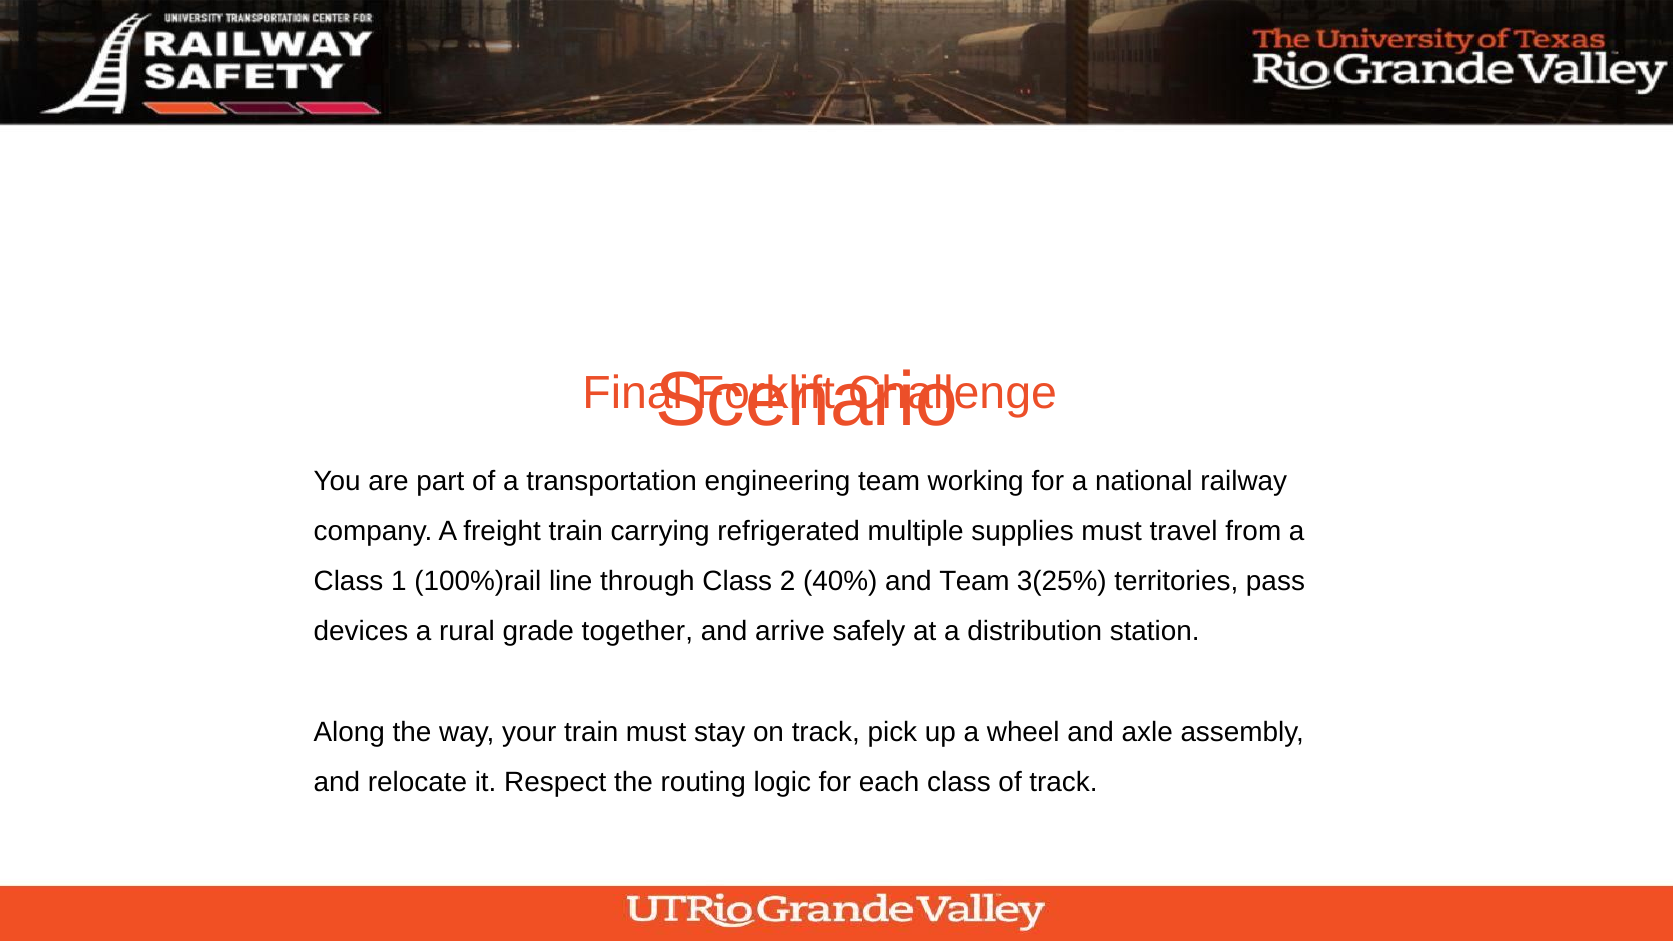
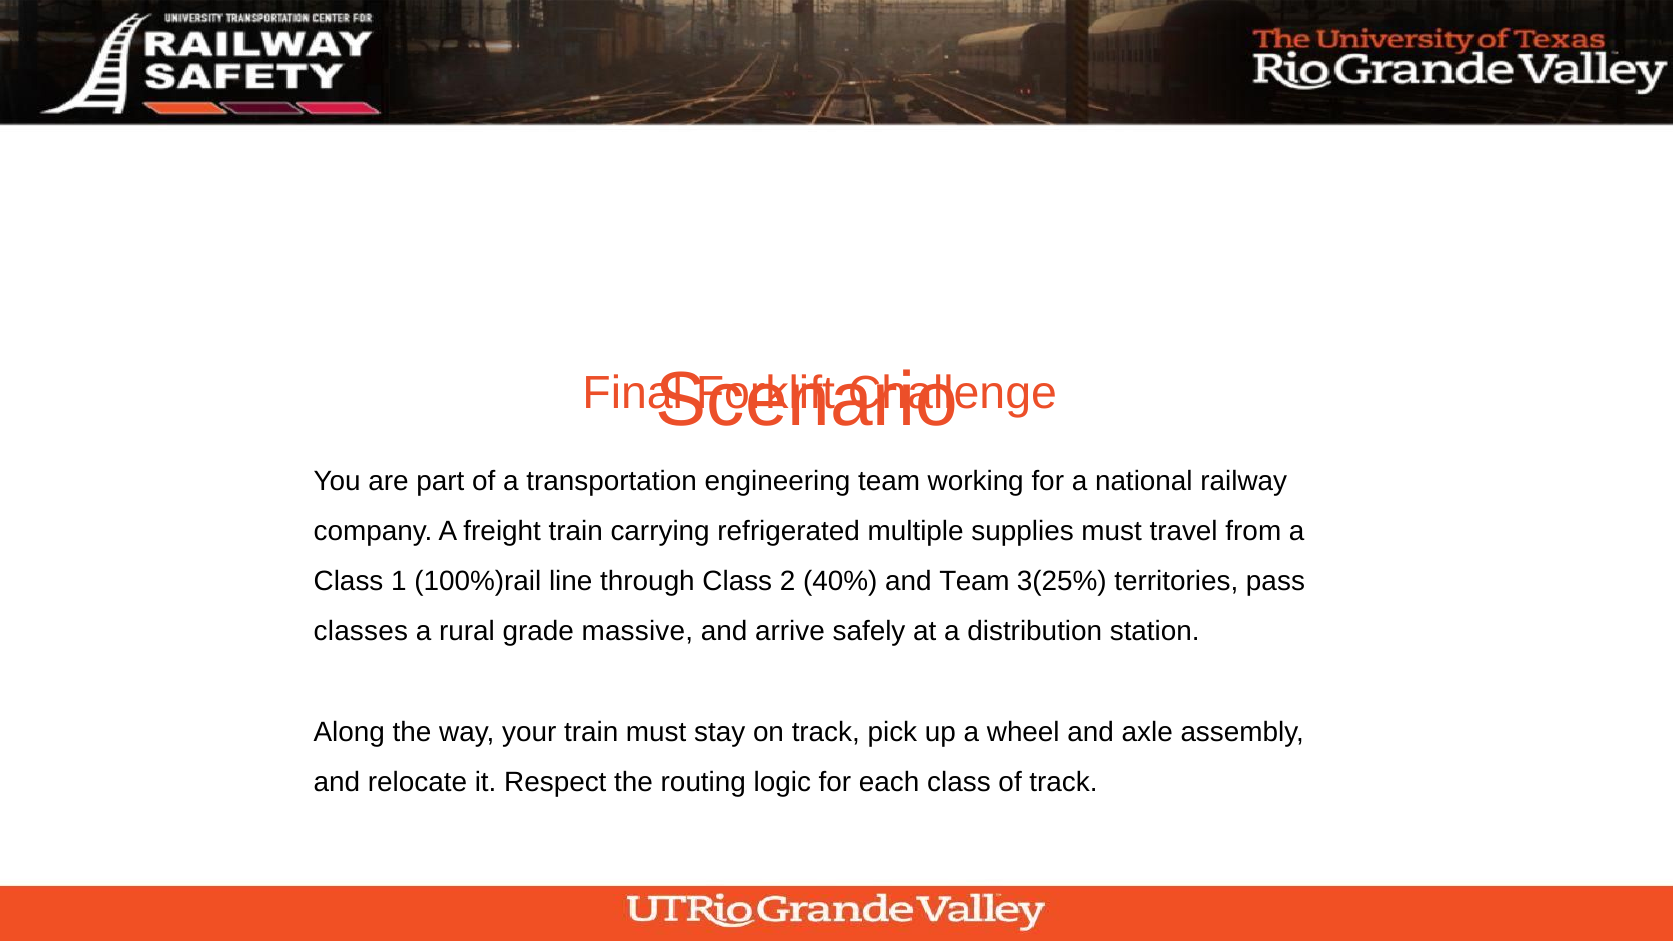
devices: devices -> classes (361, 632)
together: together -> massive (637, 632)
